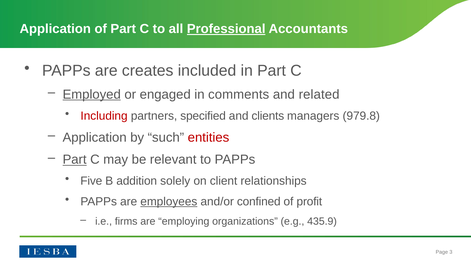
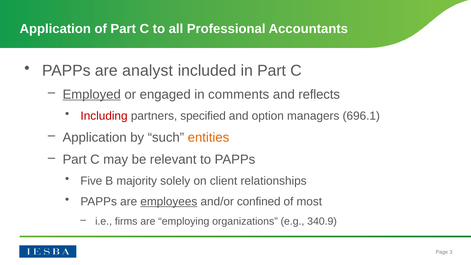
Professional underline: present -> none (226, 29)
creates: creates -> analyst (148, 71)
related: related -> reflects (319, 94)
clients: clients -> option (268, 116)
979.8: 979.8 -> 696.1 (361, 116)
entities colour: red -> orange (208, 137)
Part underline: present -> none (75, 160)
addition: addition -> majority (137, 181)
profit: profit -> most (309, 202)
435.9: 435.9 -> 340.9 (322, 221)
